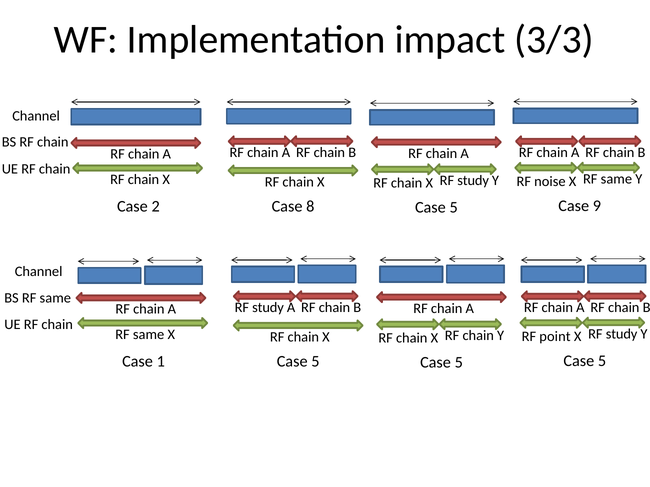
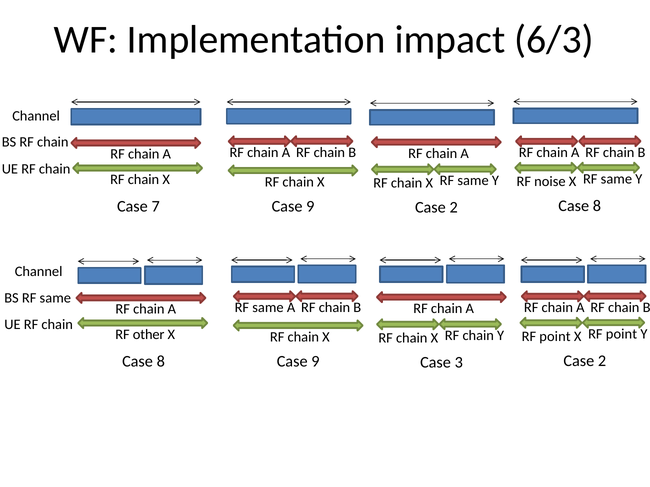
3/3: 3/3 -> 6/3 (554, 40)
chain X RF study: study -> same (473, 181)
9: 9 -> 8 (597, 206)
2: 2 -> 7 (156, 207)
8: 8 -> 9 (310, 207)
5: 5 -> 2 (454, 208)
study: study -> same (268, 308)
same: same -> other (149, 335)
study: study -> point (621, 334)
5: 5 -> 2 (602, 361)
1: 1 -> 8 (161, 362)
5: 5 -> 9 (315, 362)
5: 5 -> 3 (459, 363)
